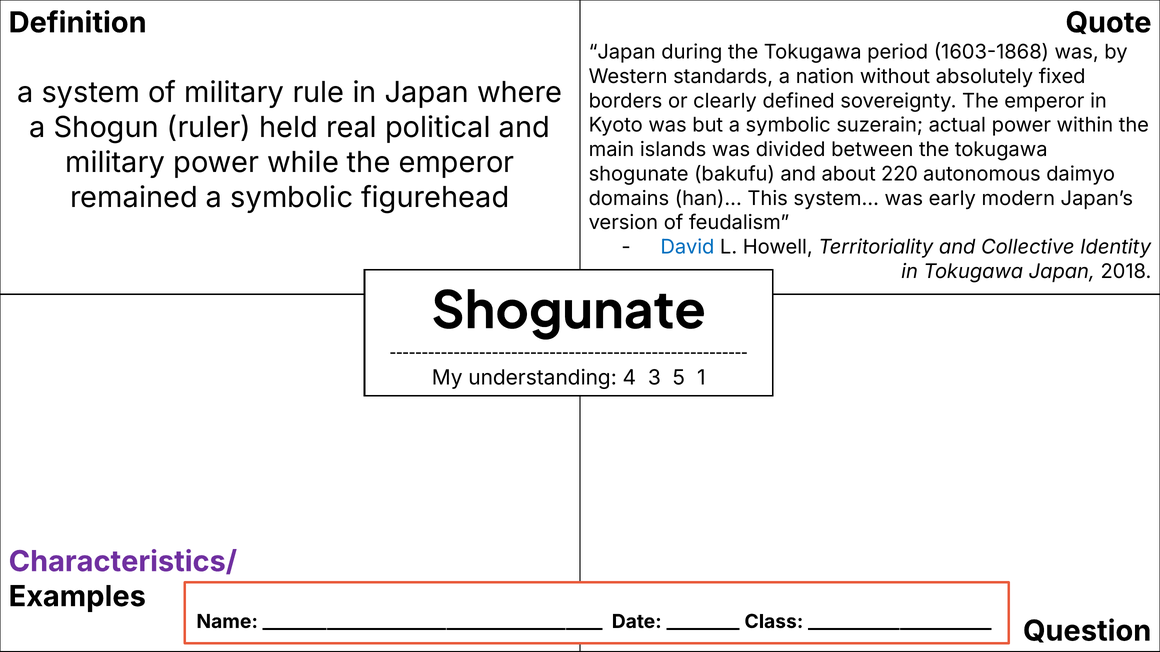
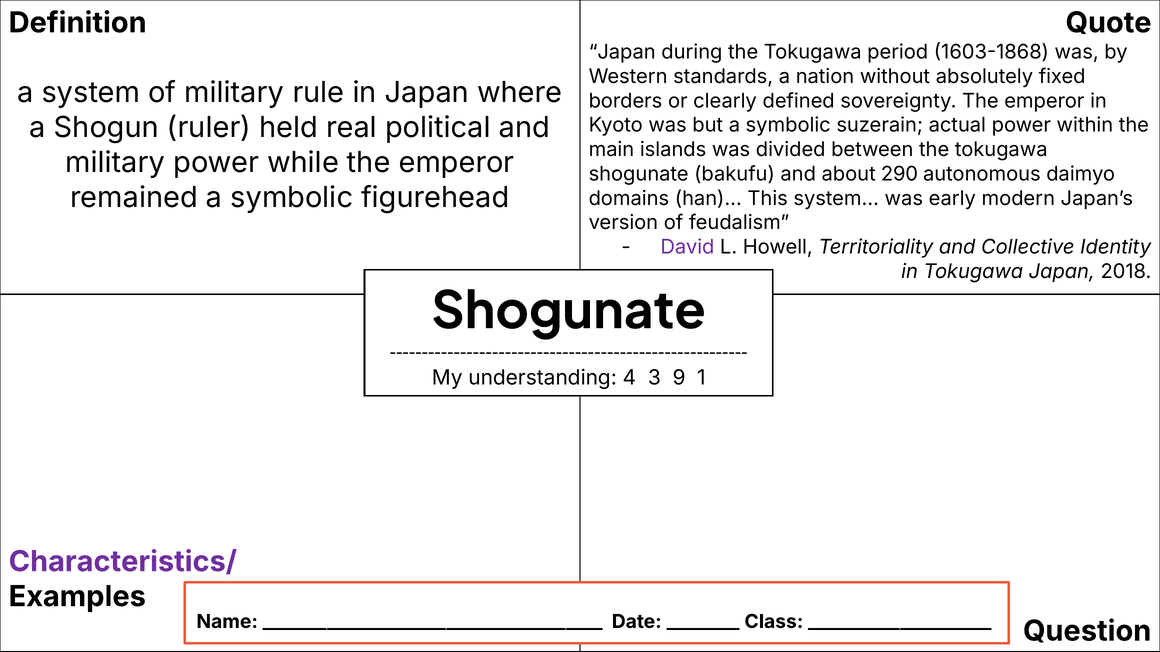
220: 220 -> 290 (900, 174)
David colour: blue -> purple (687, 247)
5: 5 -> 9 (679, 378)
